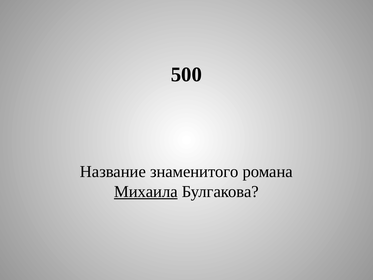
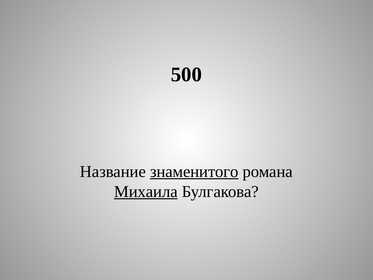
знаменитого underline: none -> present (194, 171)
